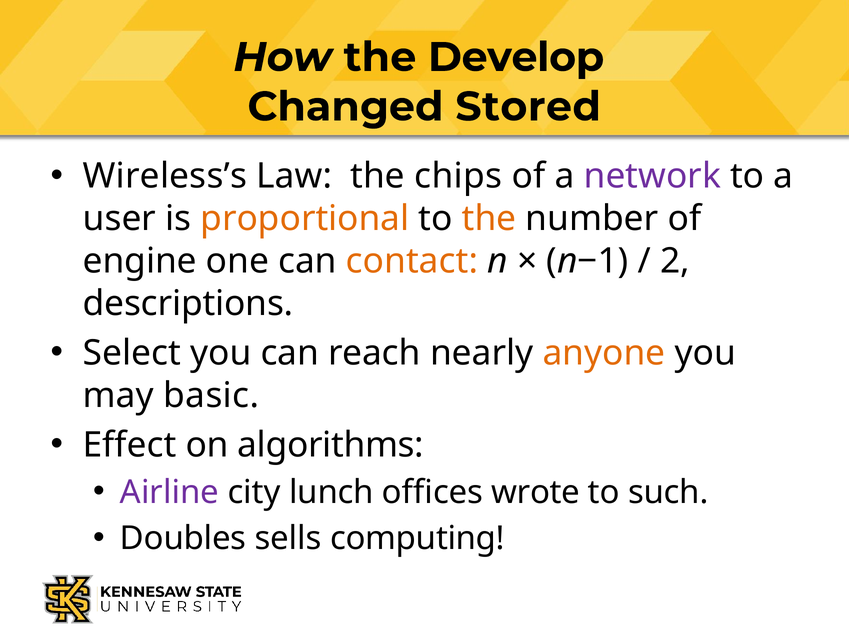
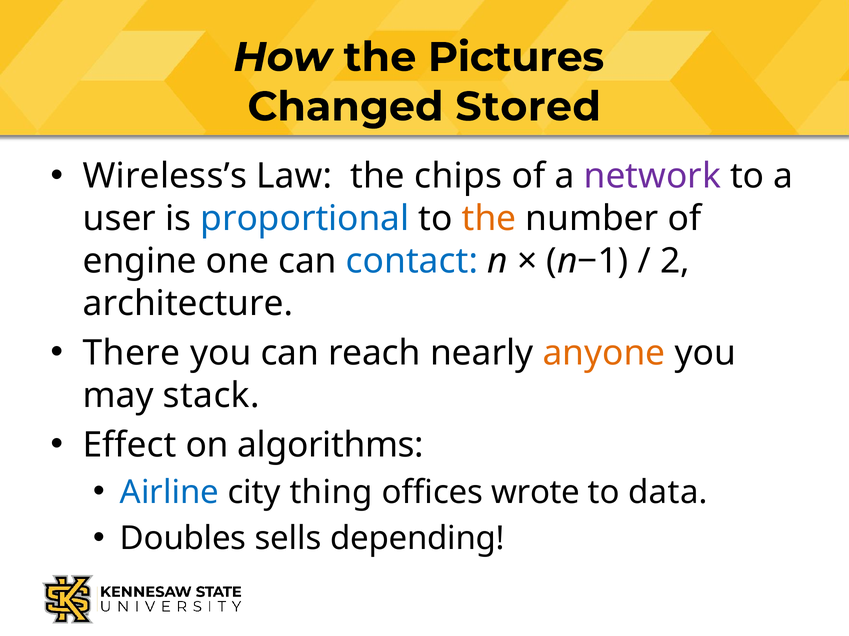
Develop: Develop -> Pictures (516, 57)
proportional colour: orange -> blue (305, 219)
contact colour: orange -> blue (412, 261)
descriptions: descriptions -> architecture (188, 304)
Select: Select -> There (132, 353)
basic: basic -> stack (211, 396)
Airline colour: purple -> blue (170, 493)
lunch: lunch -> thing (331, 493)
such: such -> data (668, 493)
computing: computing -> depending (417, 539)
